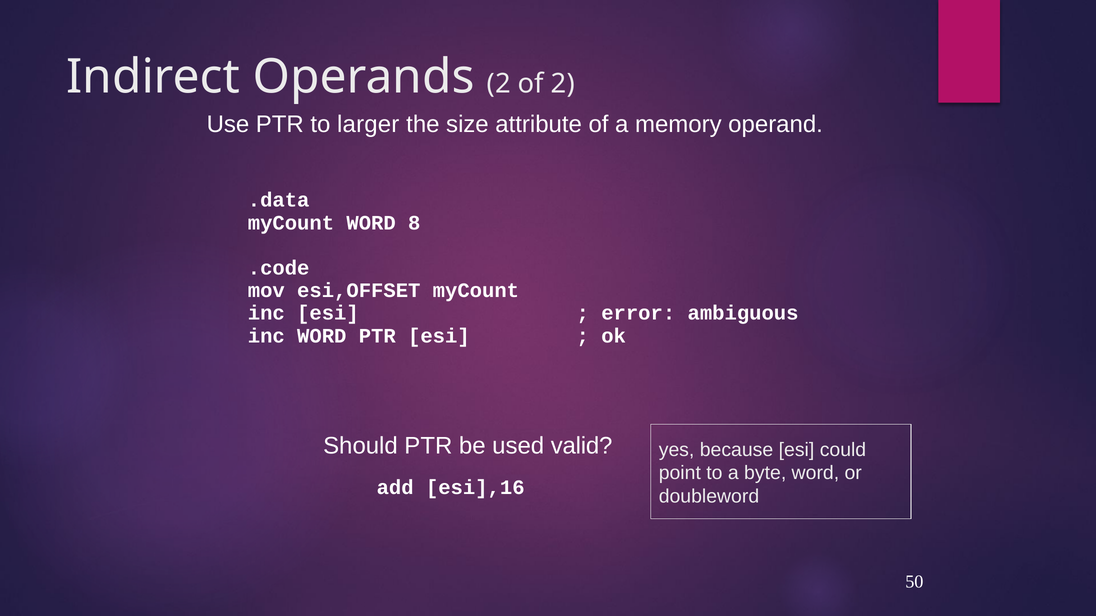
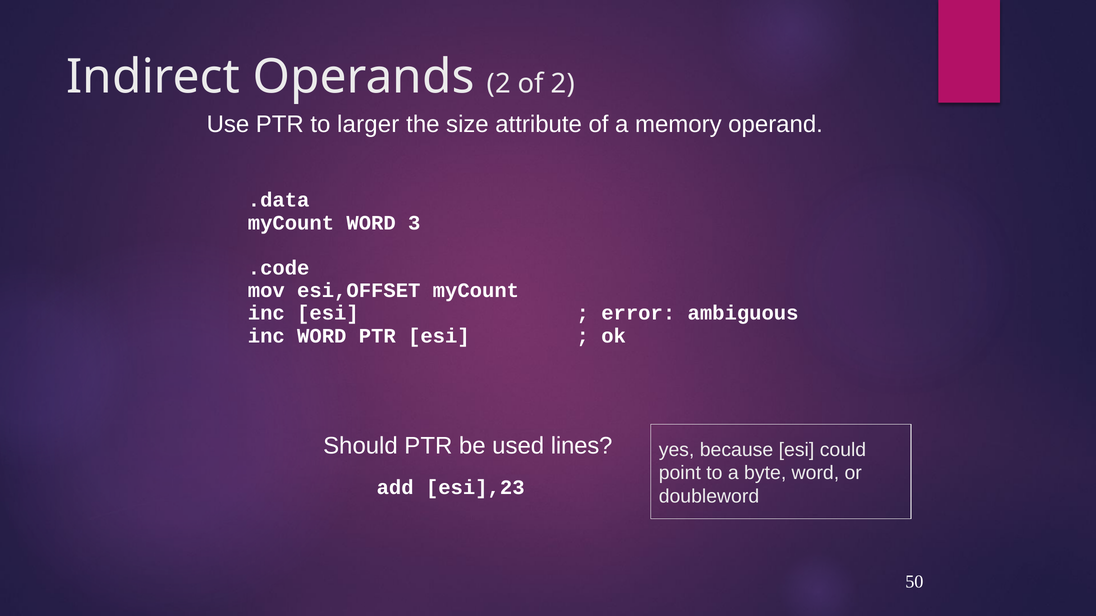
8: 8 -> 3 (414, 223)
valid: valid -> lines (582, 446)
esi],16: esi],16 -> esi],23 (475, 488)
